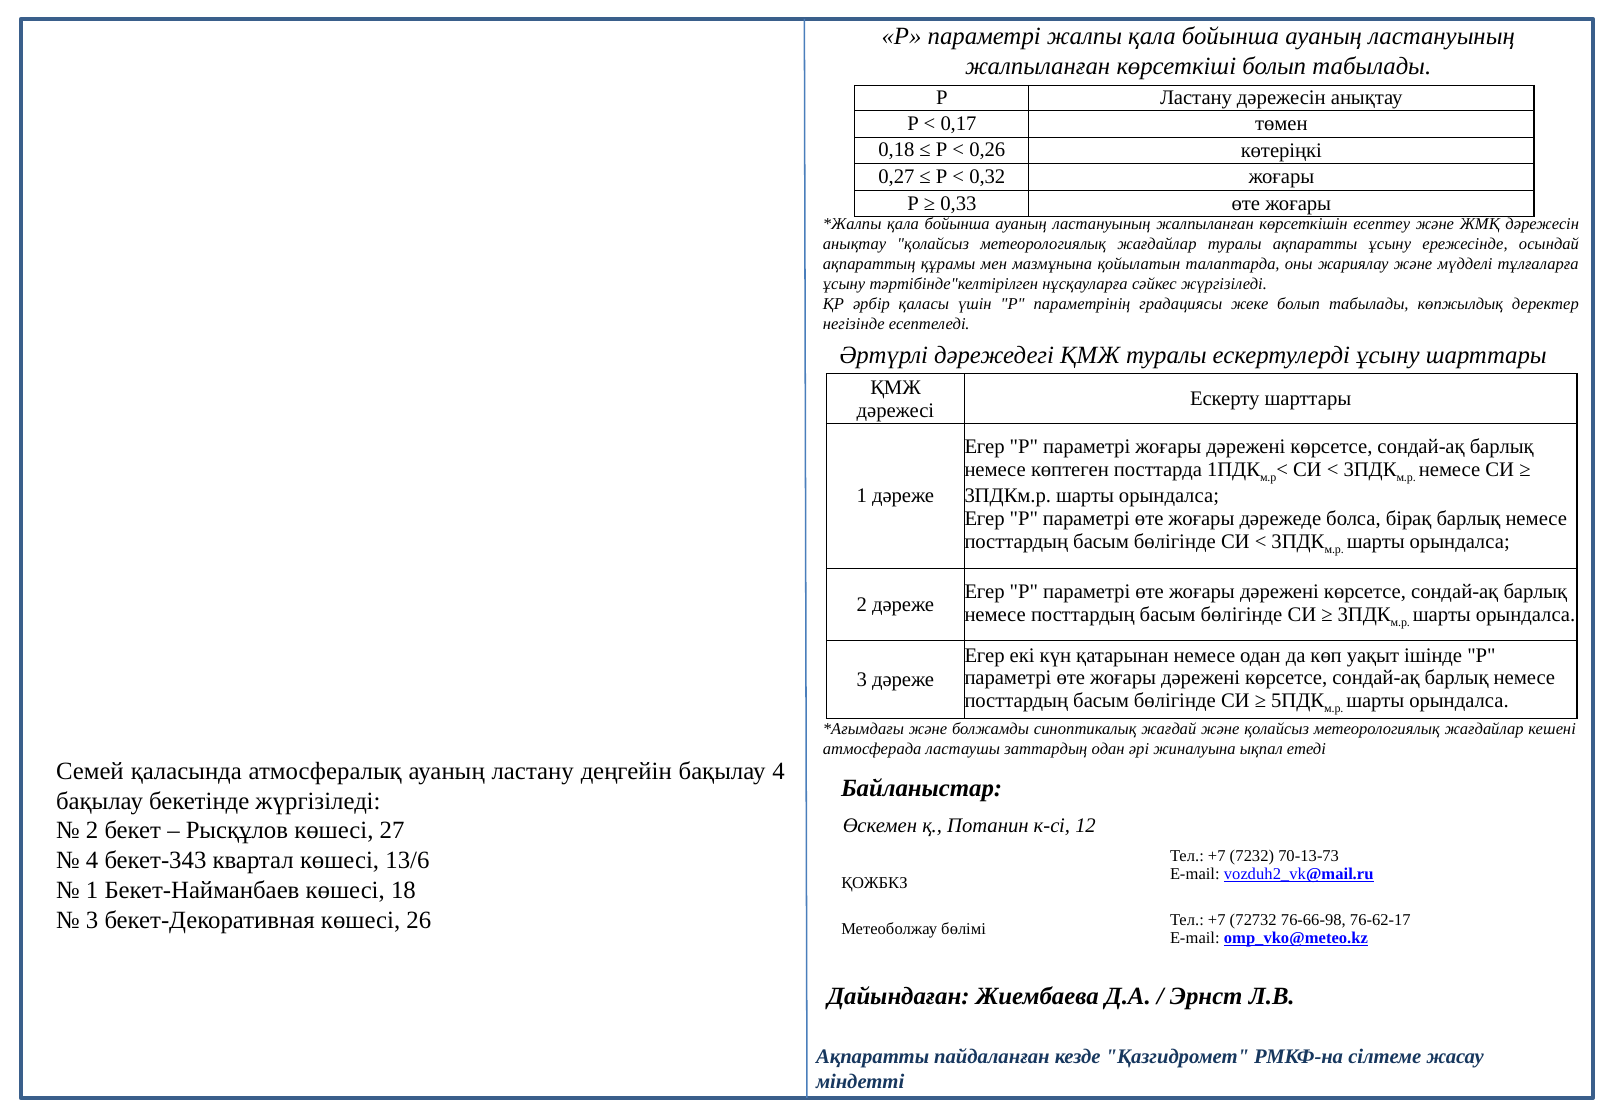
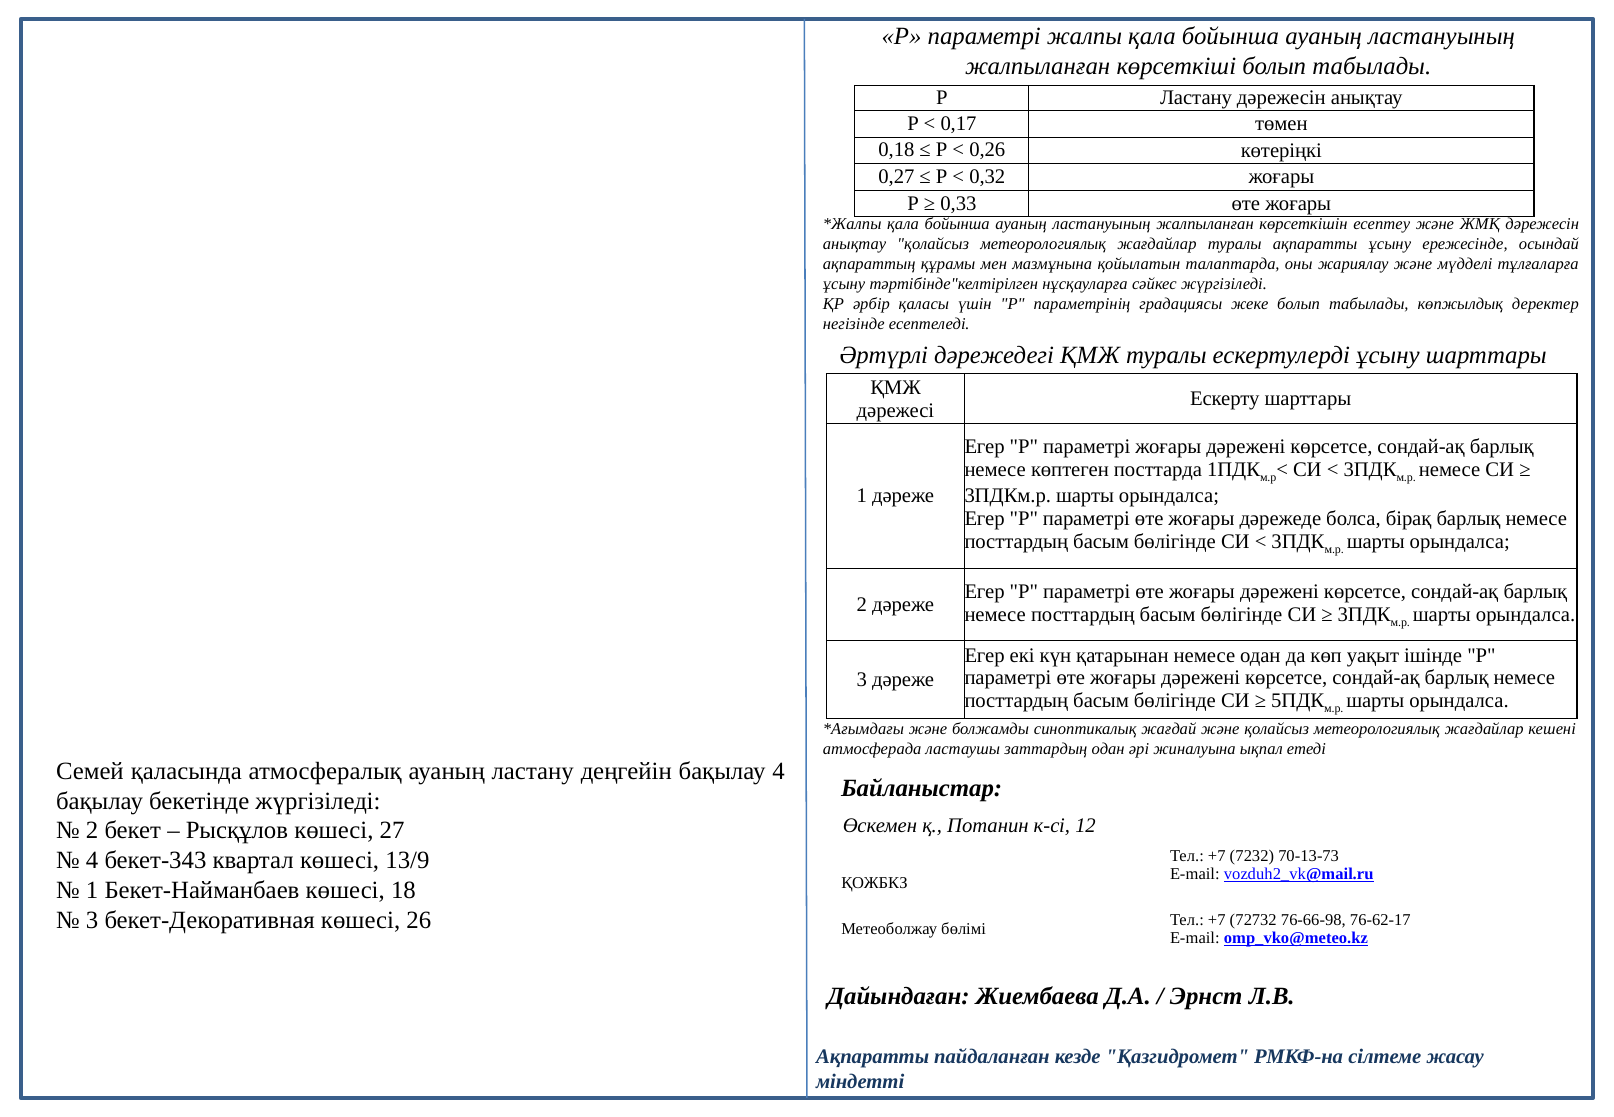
13/6: 13/6 -> 13/9 (407, 861)
